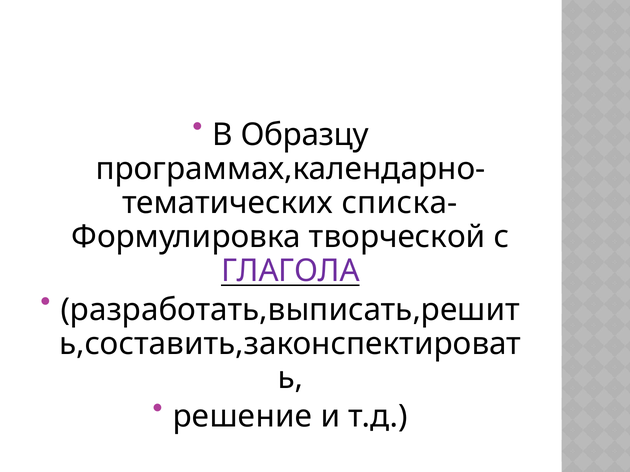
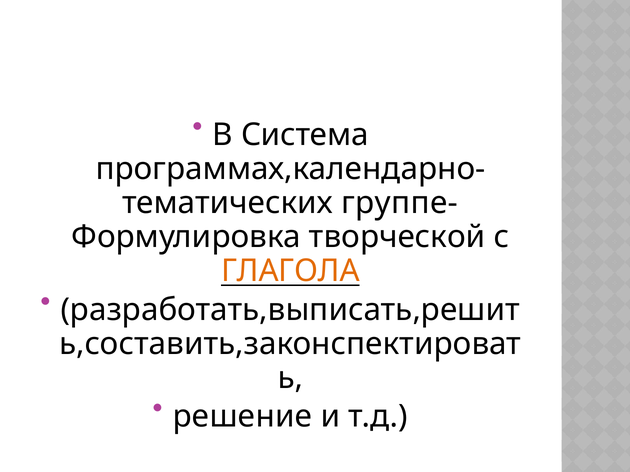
Образцу: Образцу -> Система (305, 135)
списка-: списка- -> группе- (400, 203)
ГЛАГОЛА colour: purple -> orange (290, 271)
